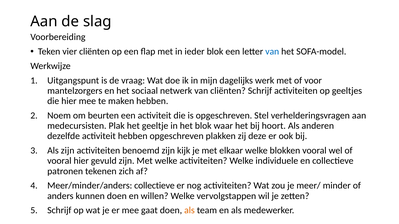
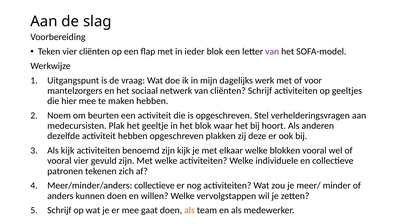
van colour: blue -> purple (272, 52)
Als zijn: zijn -> kijk (68, 151)
vooral hier: hier -> vier (81, 161)
